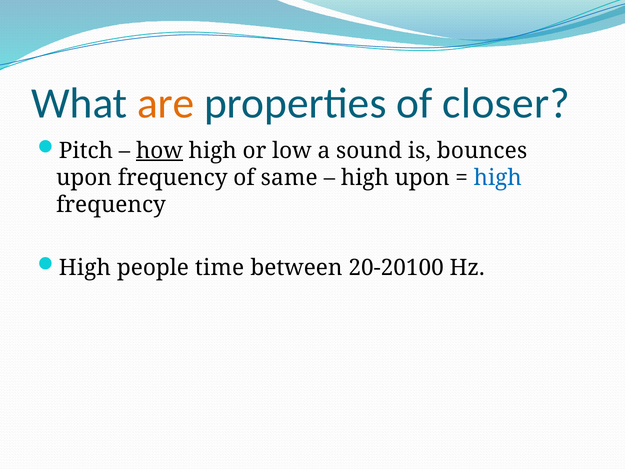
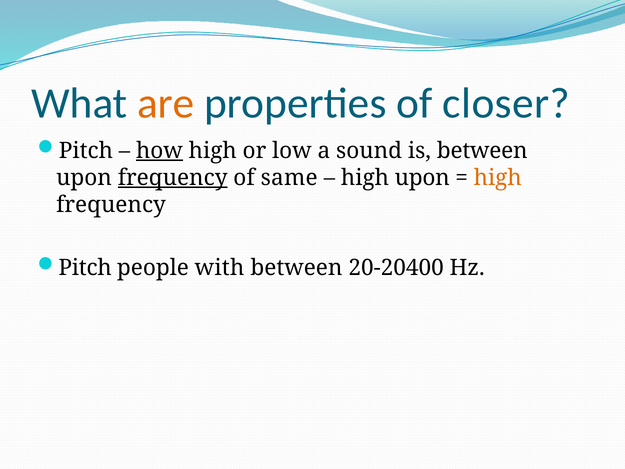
is bounces: bounces -> between (482, 150)
frequency underline: none -> present (173, 178)
high colour: blue -> orange (498, 178)
High: High -> Pitch (85, 268)
time: time -> with (220, 268)
20-20100: 20-20100 -> 20-20400 (396, 268)
